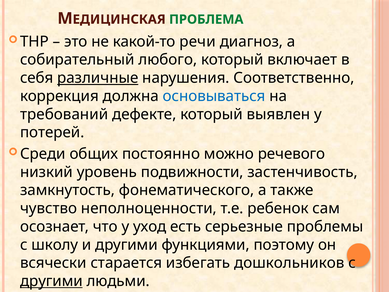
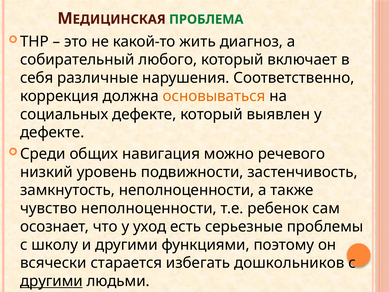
речи: речи -> жить (198, 42)
различные underline: present -> none (98, 78)
основываться colour: blue -> orange (214, 96)
требований: требований -> социальных (64, 114)
потерей: потерей -> дефекте (52, 132)
постоянно: постоянно -> навигация (161, 154)
замкнутость фонематического: фонематического -> неполноценности (187, 190)
